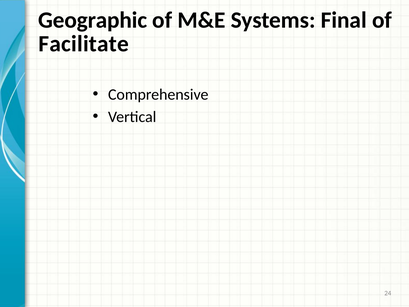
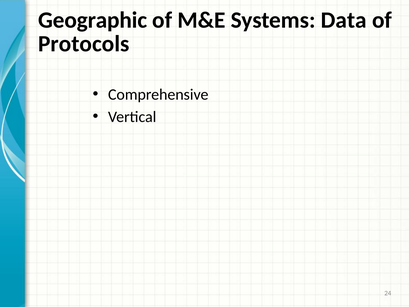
Final: Final -> Data (344, 20)
Facilitate: Facilitate -> Protocols (84, 44)
